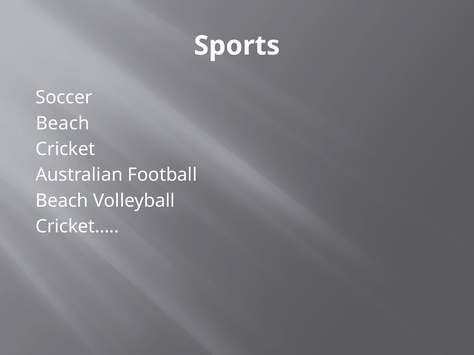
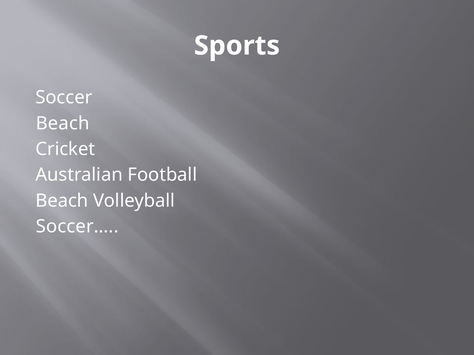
Cricket…: Cricket… -> Soccer… (77, 227)
